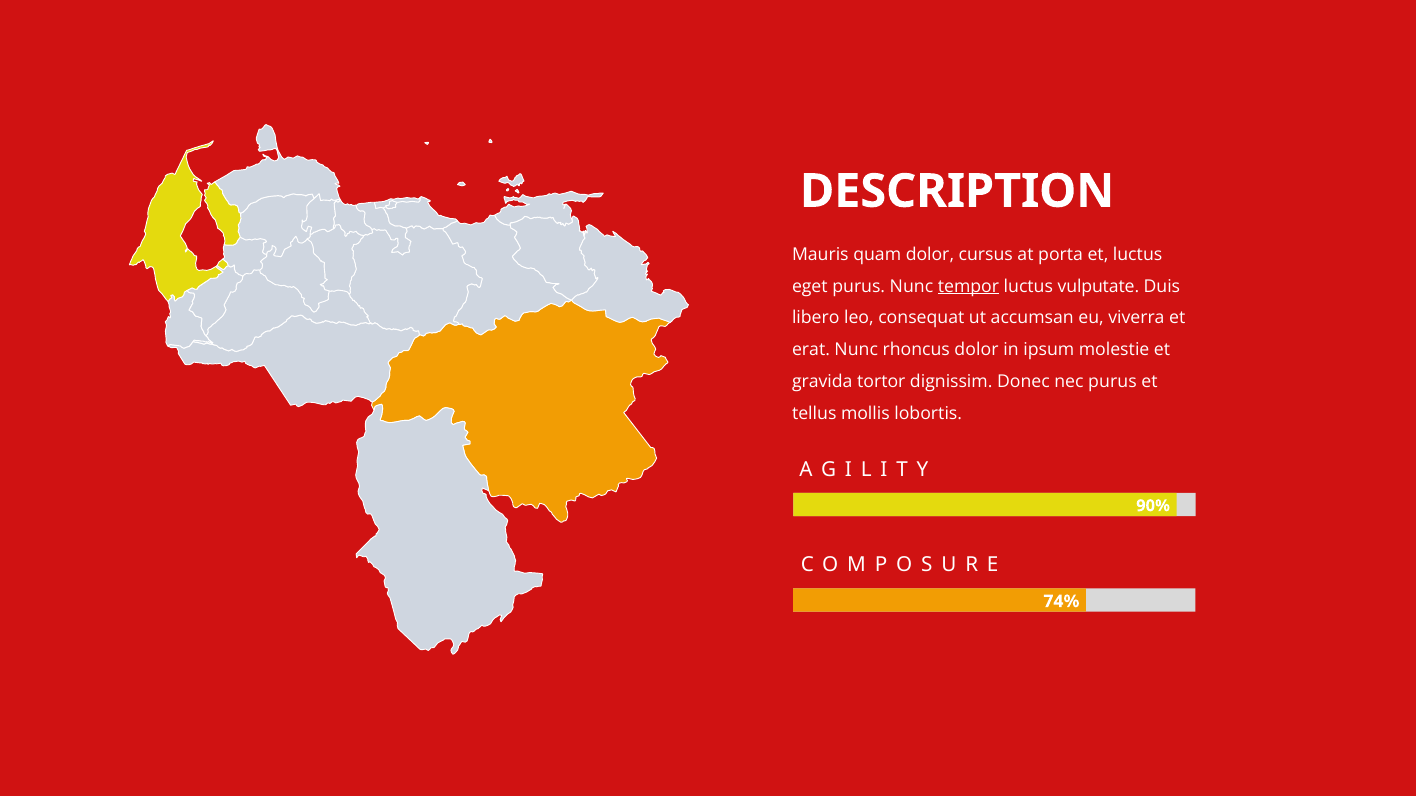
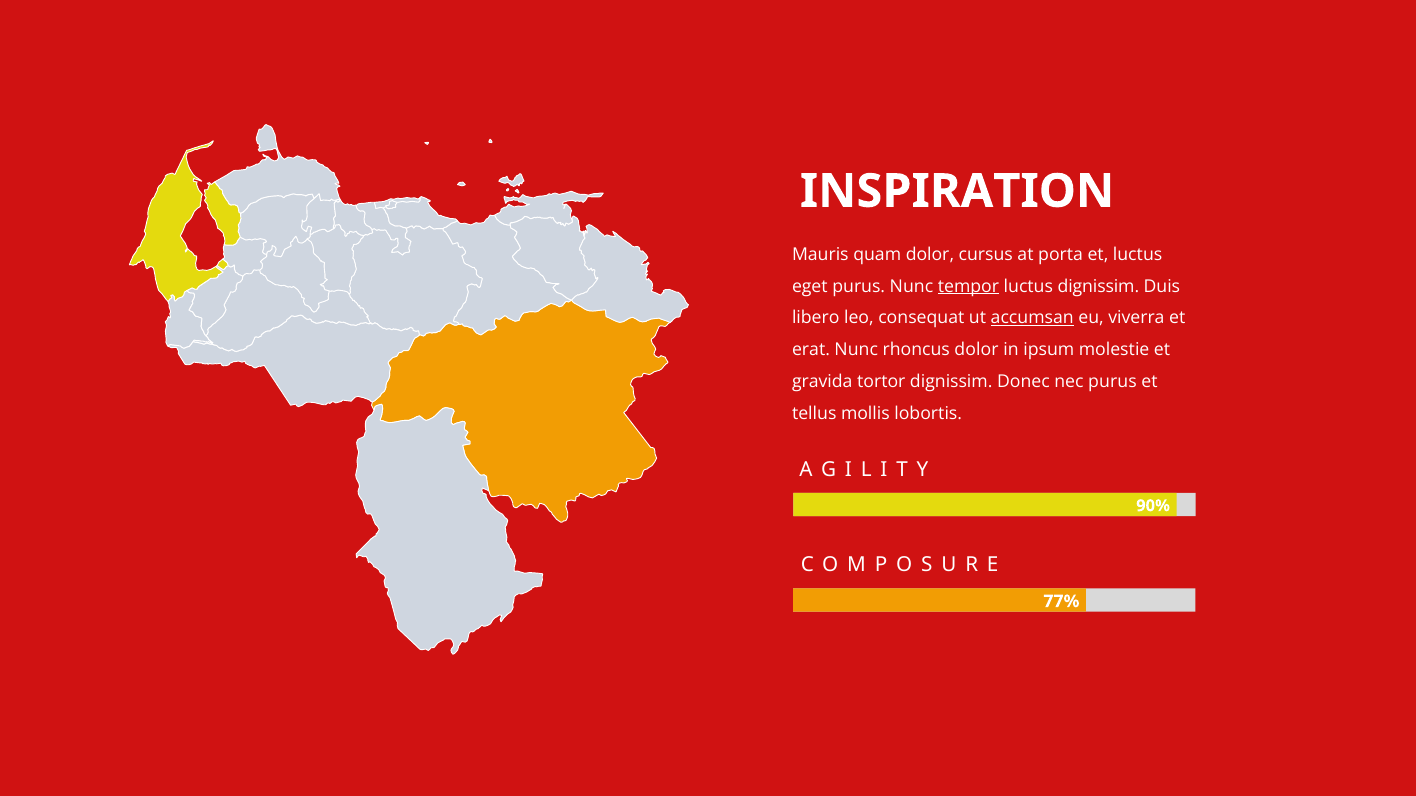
DESCRIPTION: DESCRIPTION -> INSPIRATION (957, 191)
luctus vulputate: vulputate -> dignissim (1098, 286)
accumsan underline: none -> present (1032, 318)
74%: 74% -> 77% (1061, 602)
